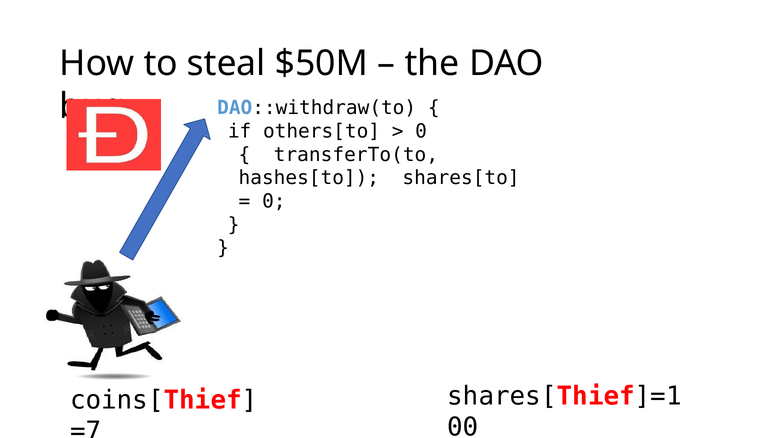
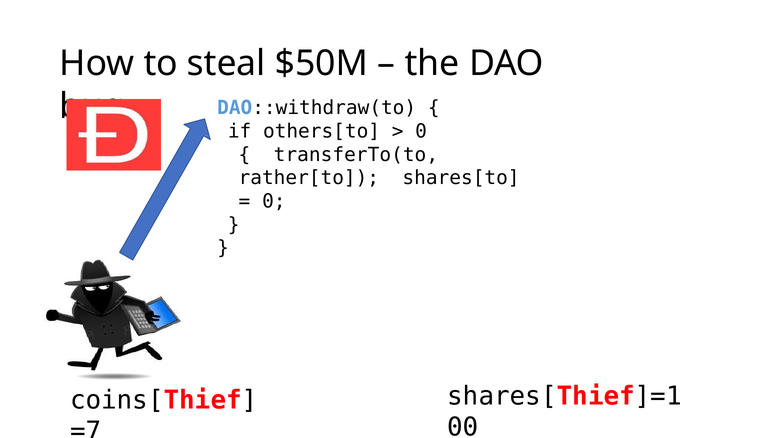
hashes[to: hashes[to -> rather[to (309, 178)
